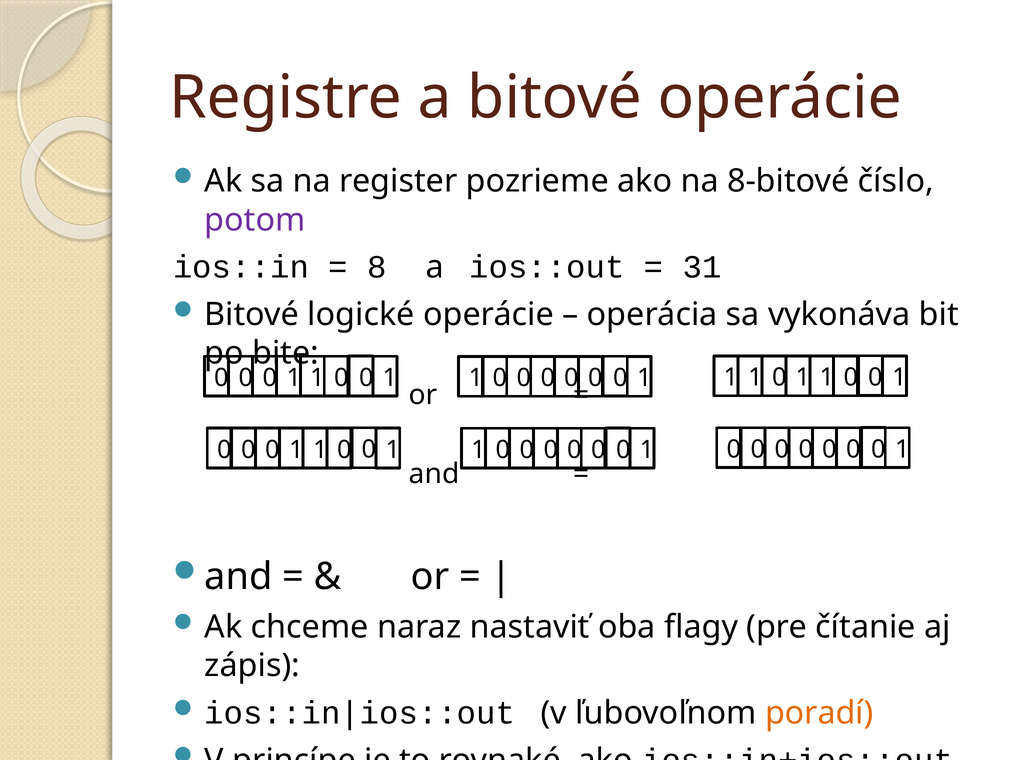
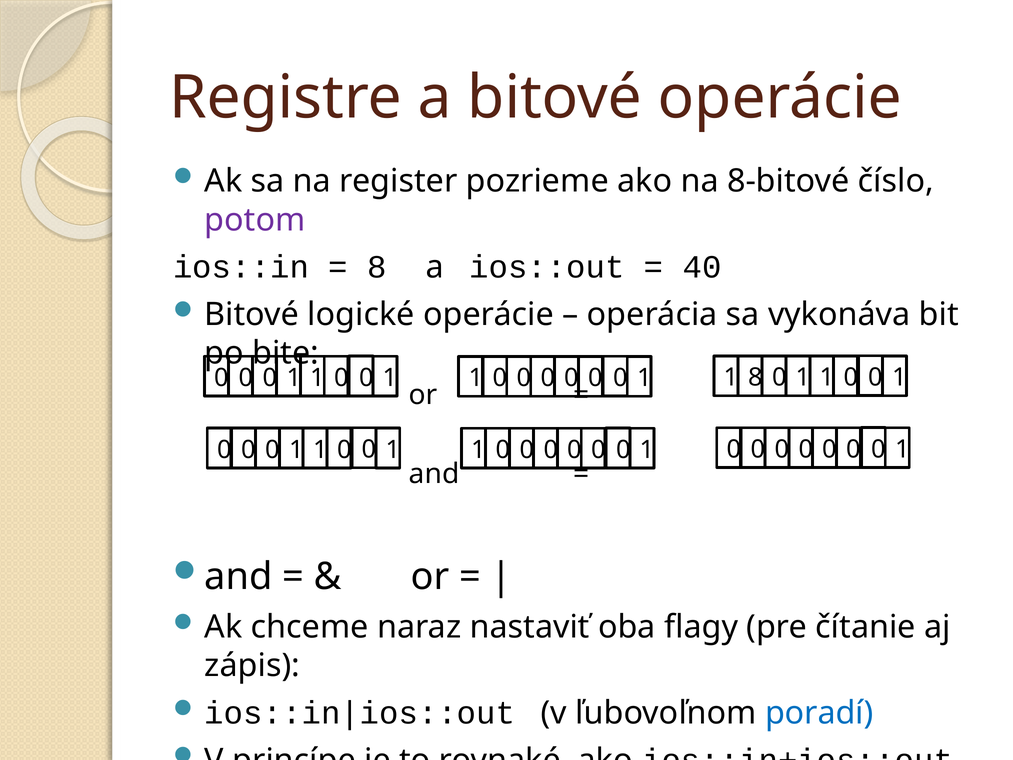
31: 31 -> 40 (702, 267)
1 1 1: 1 -> 8 (755, 377)
poradí colour: orange -> blue (819, 713)
